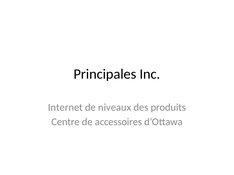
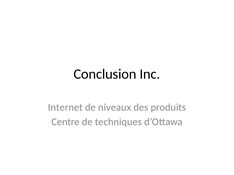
Principales: Principales -> Conclusion (105, 74)
accessoires: accessoires -> techniques (118, 122)
